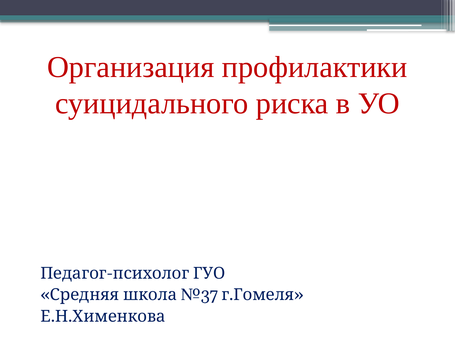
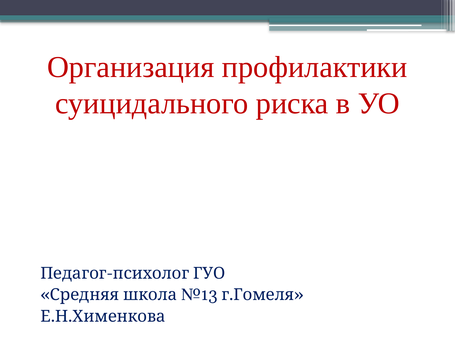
№37: №37 -> №13 (199, 295)
